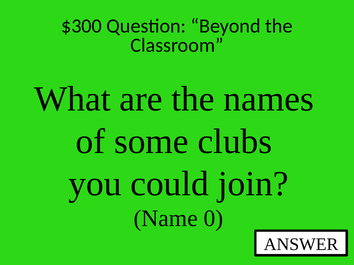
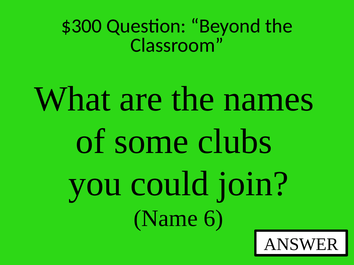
0: 0 -> 6 (213, 219)
